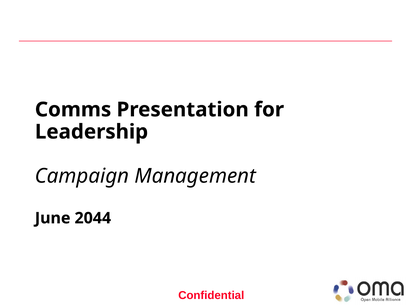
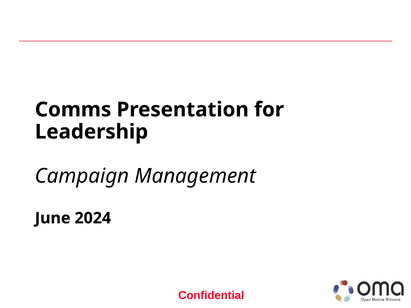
2044: 2044 -> 2024 (93, 218)
